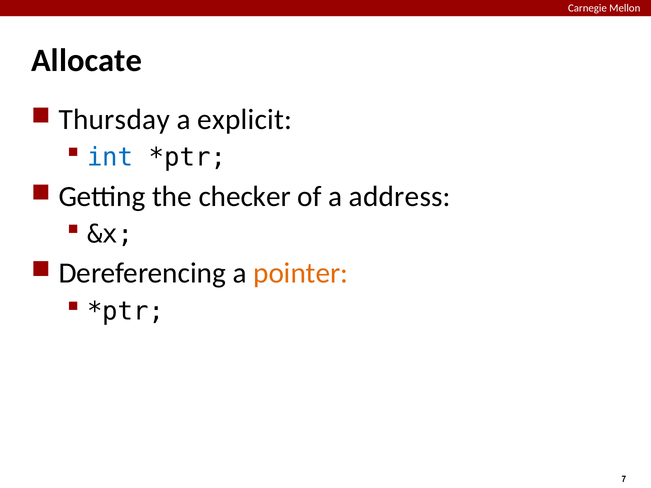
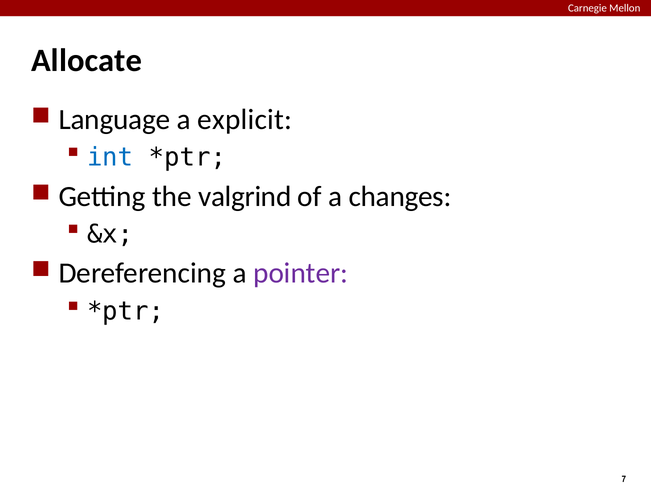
Thursday: Thursday -> Language (114, 120)
checker: checker -> valgrind (245, 197)
address: address -> changes (400, 197)
pointer colour: orange -> purple (301, 273)
